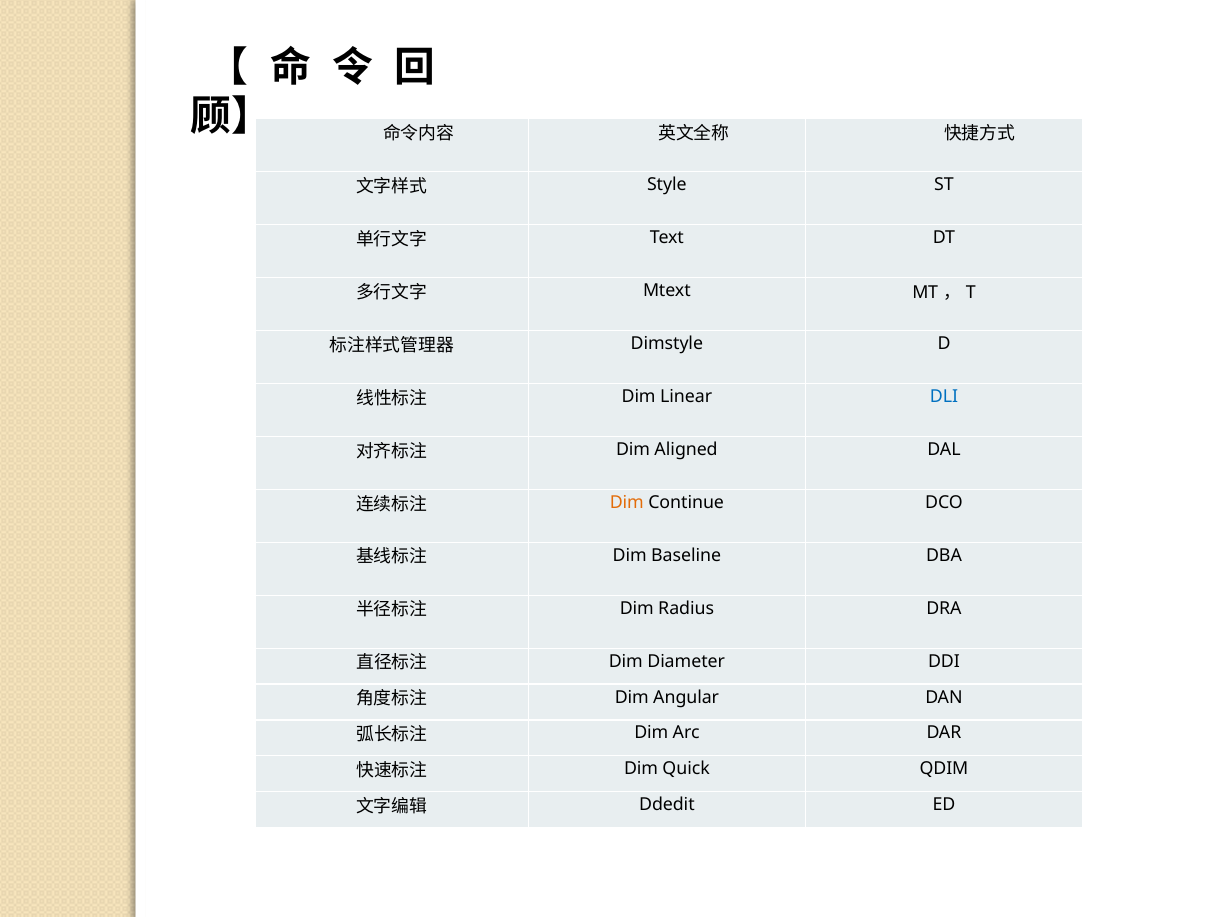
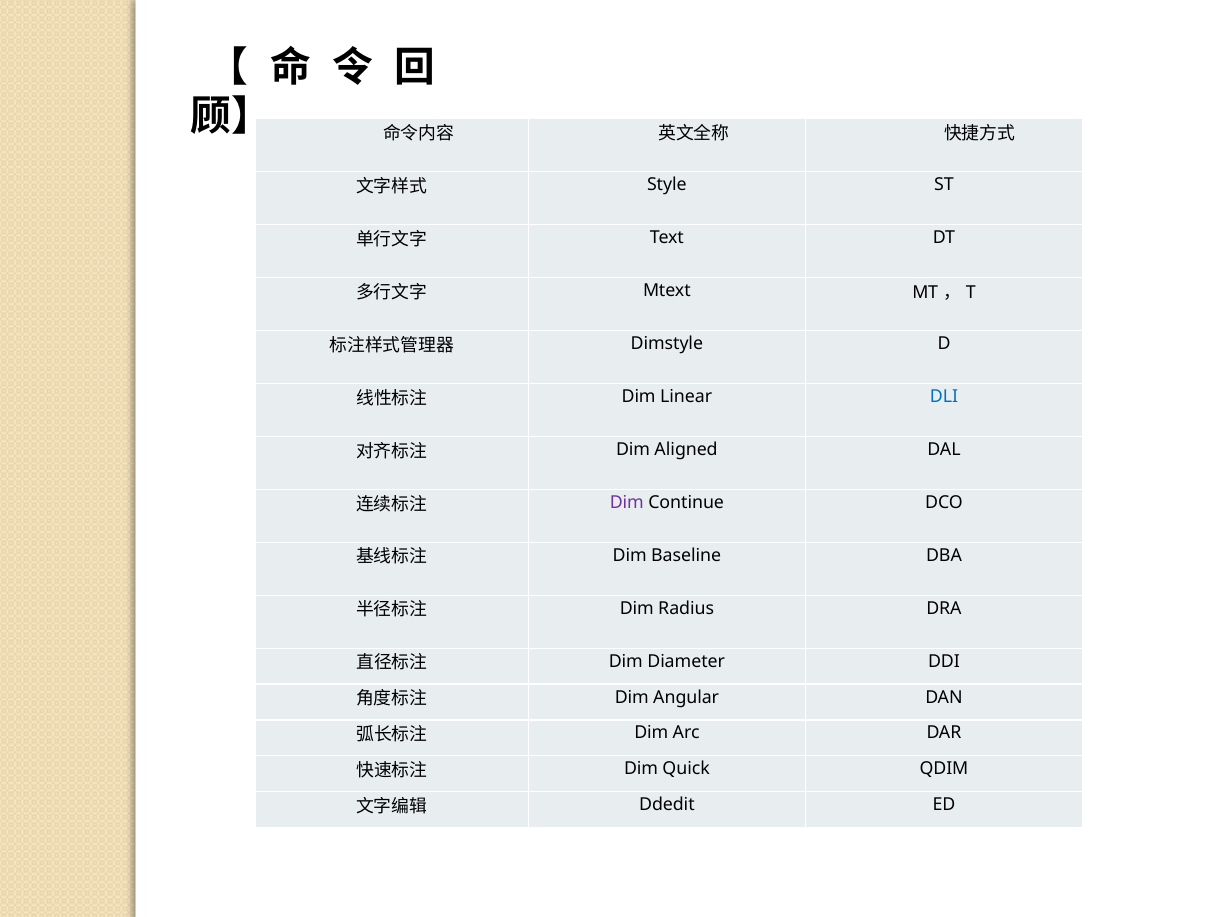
Dim colour: orange -> purple (627, 502)
